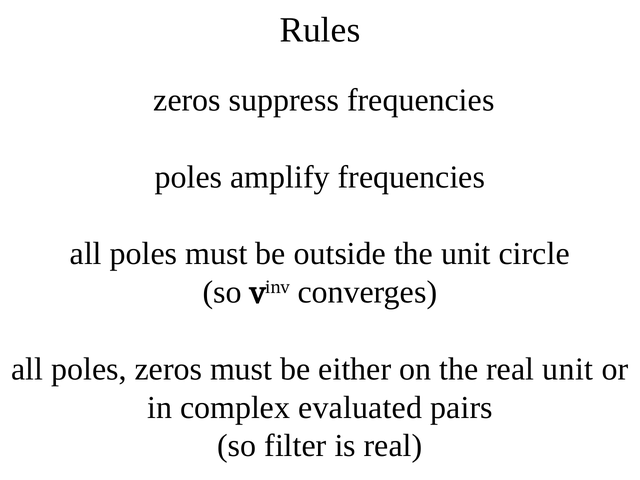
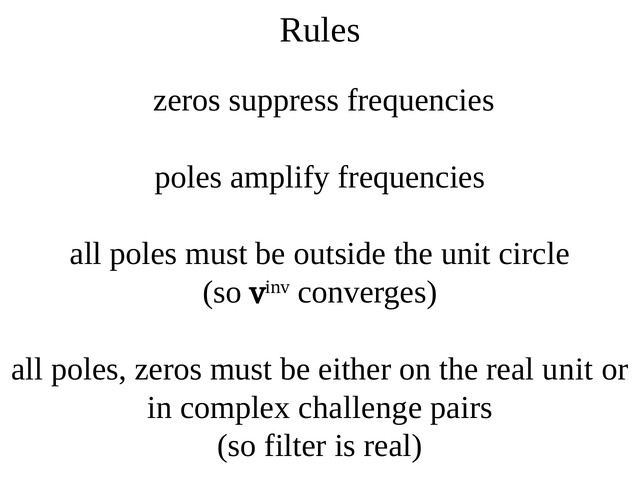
evaluated: evaluated -> challenge (360, 408)
